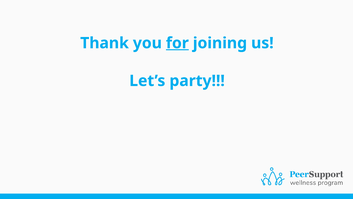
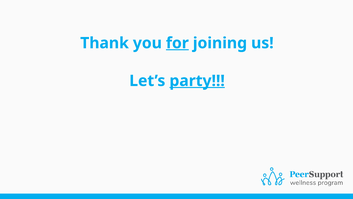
party underline: none -> present (197, 81)
